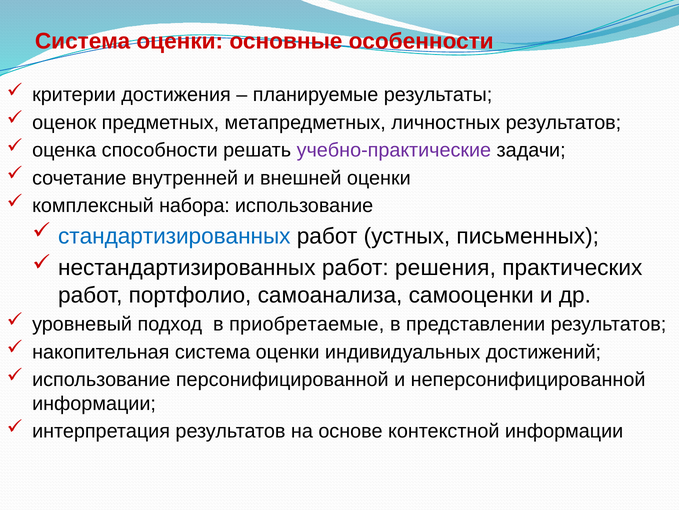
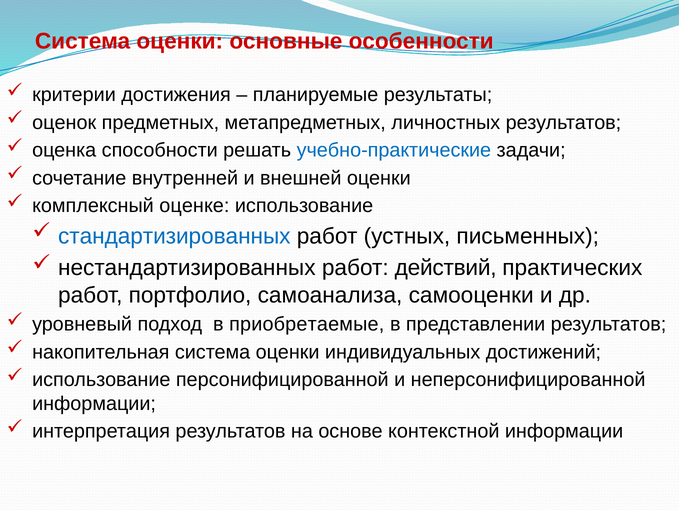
учебно-практические colour: purple -> blue (394, 150)
набора: набора -> оценке (194, 206)
решения: решения -> действий (446, 267)
